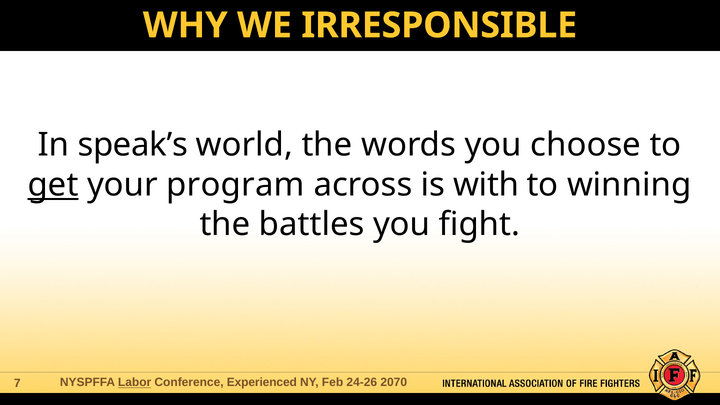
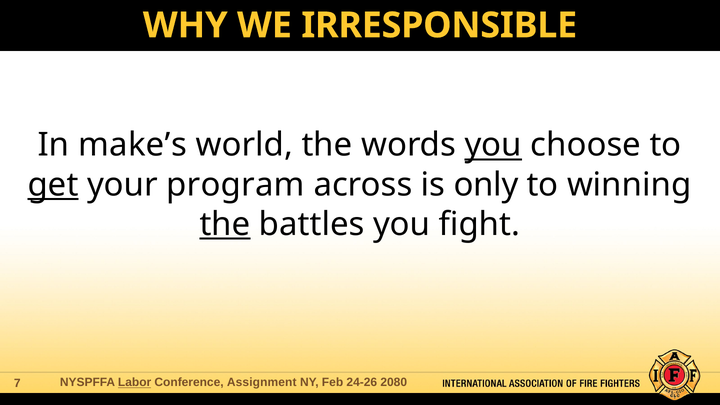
speak’s: speak’s -> make’s (132, 145)
you underline: none -> present (493, 145)
with: with -> only (486, 185)
the underline: none -> present (225, 224)
Experienced: Experienced -> Assignment (262, 383)
2070: 2070 -> 2080 (394, 383)
